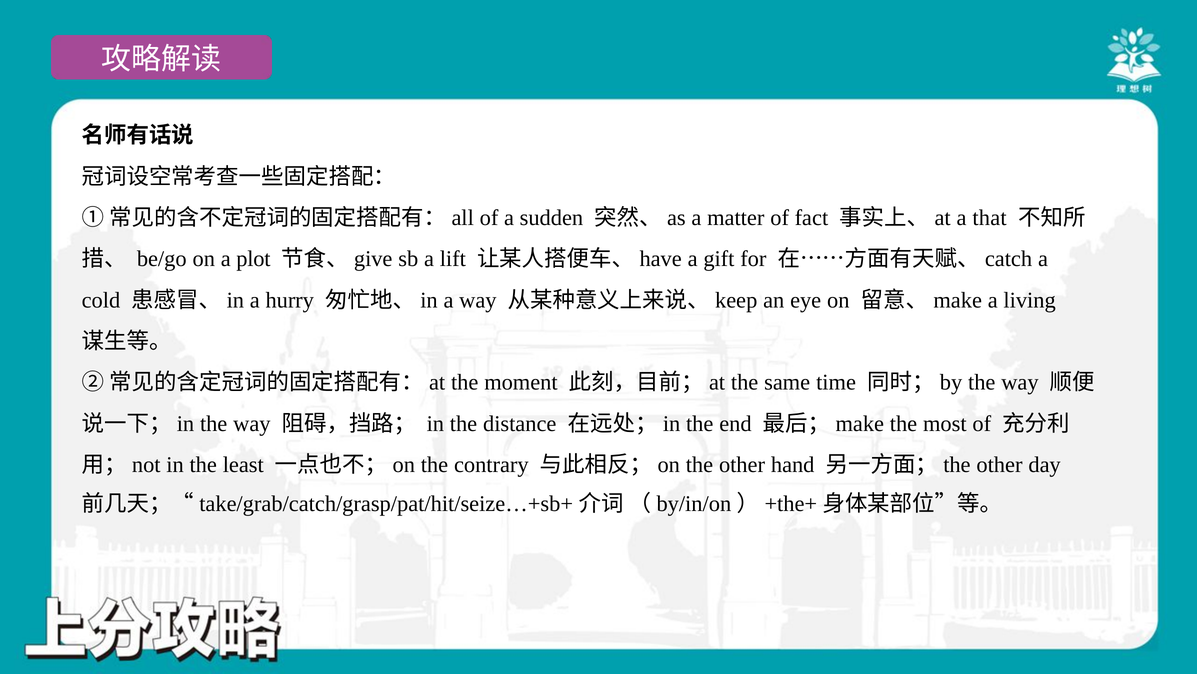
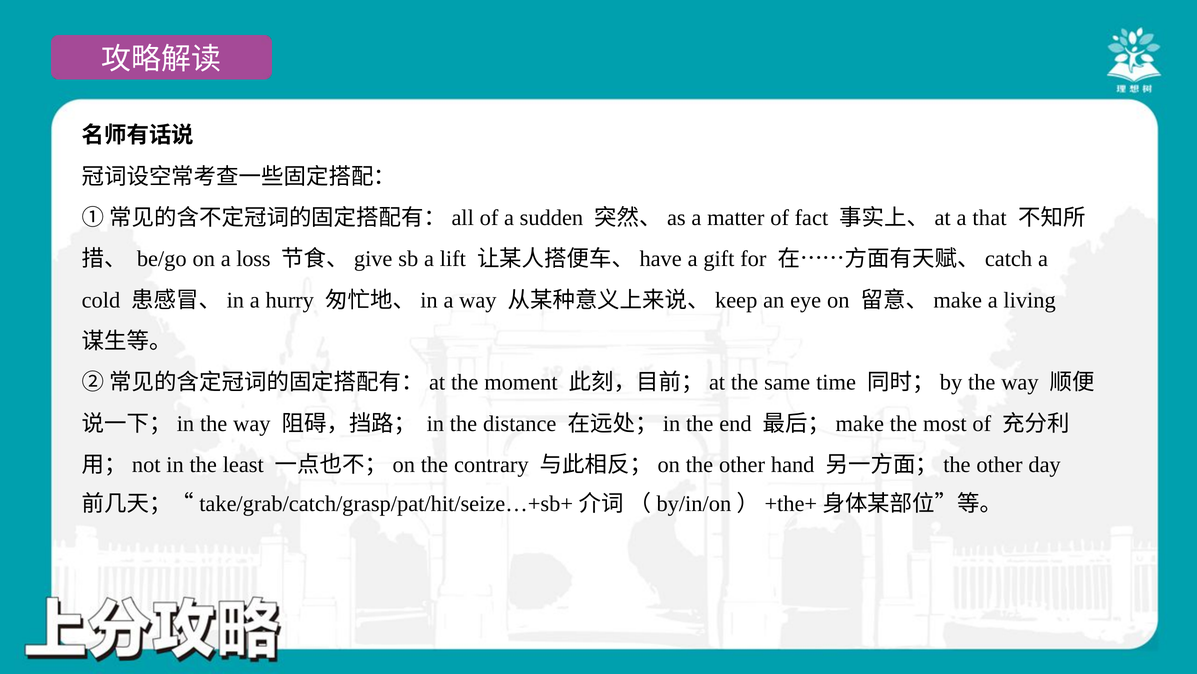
plot: plot -> loss (253, 259)
